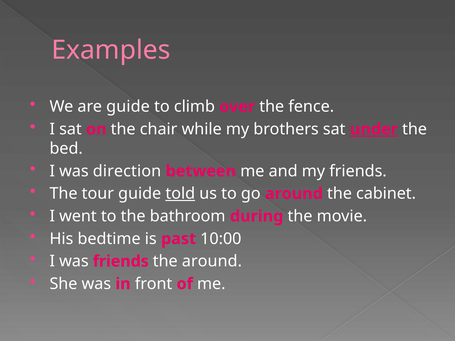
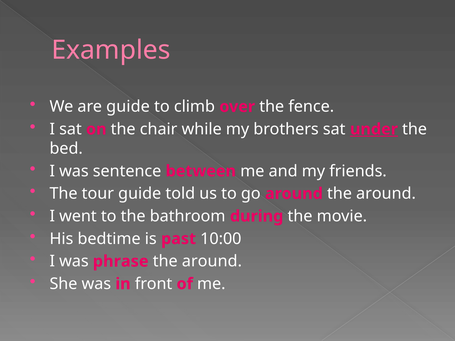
direction: direction -> sentence (127, 171)
told underline: present -> none (180, 194)
around the cabinet: cabinet -> around (386, 194)
was friends: friends -> phrase (121, 261)
